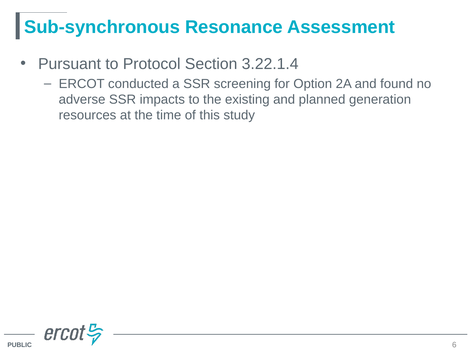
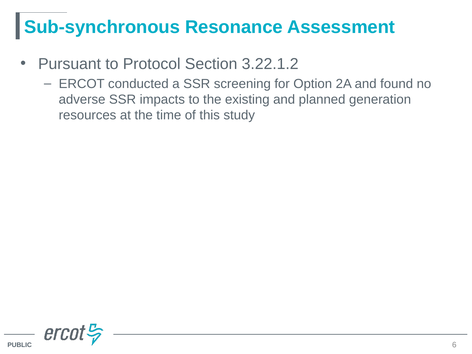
3.22.1.4: 3.22.1.4 -> 3.22.1.2 (270, 64)
